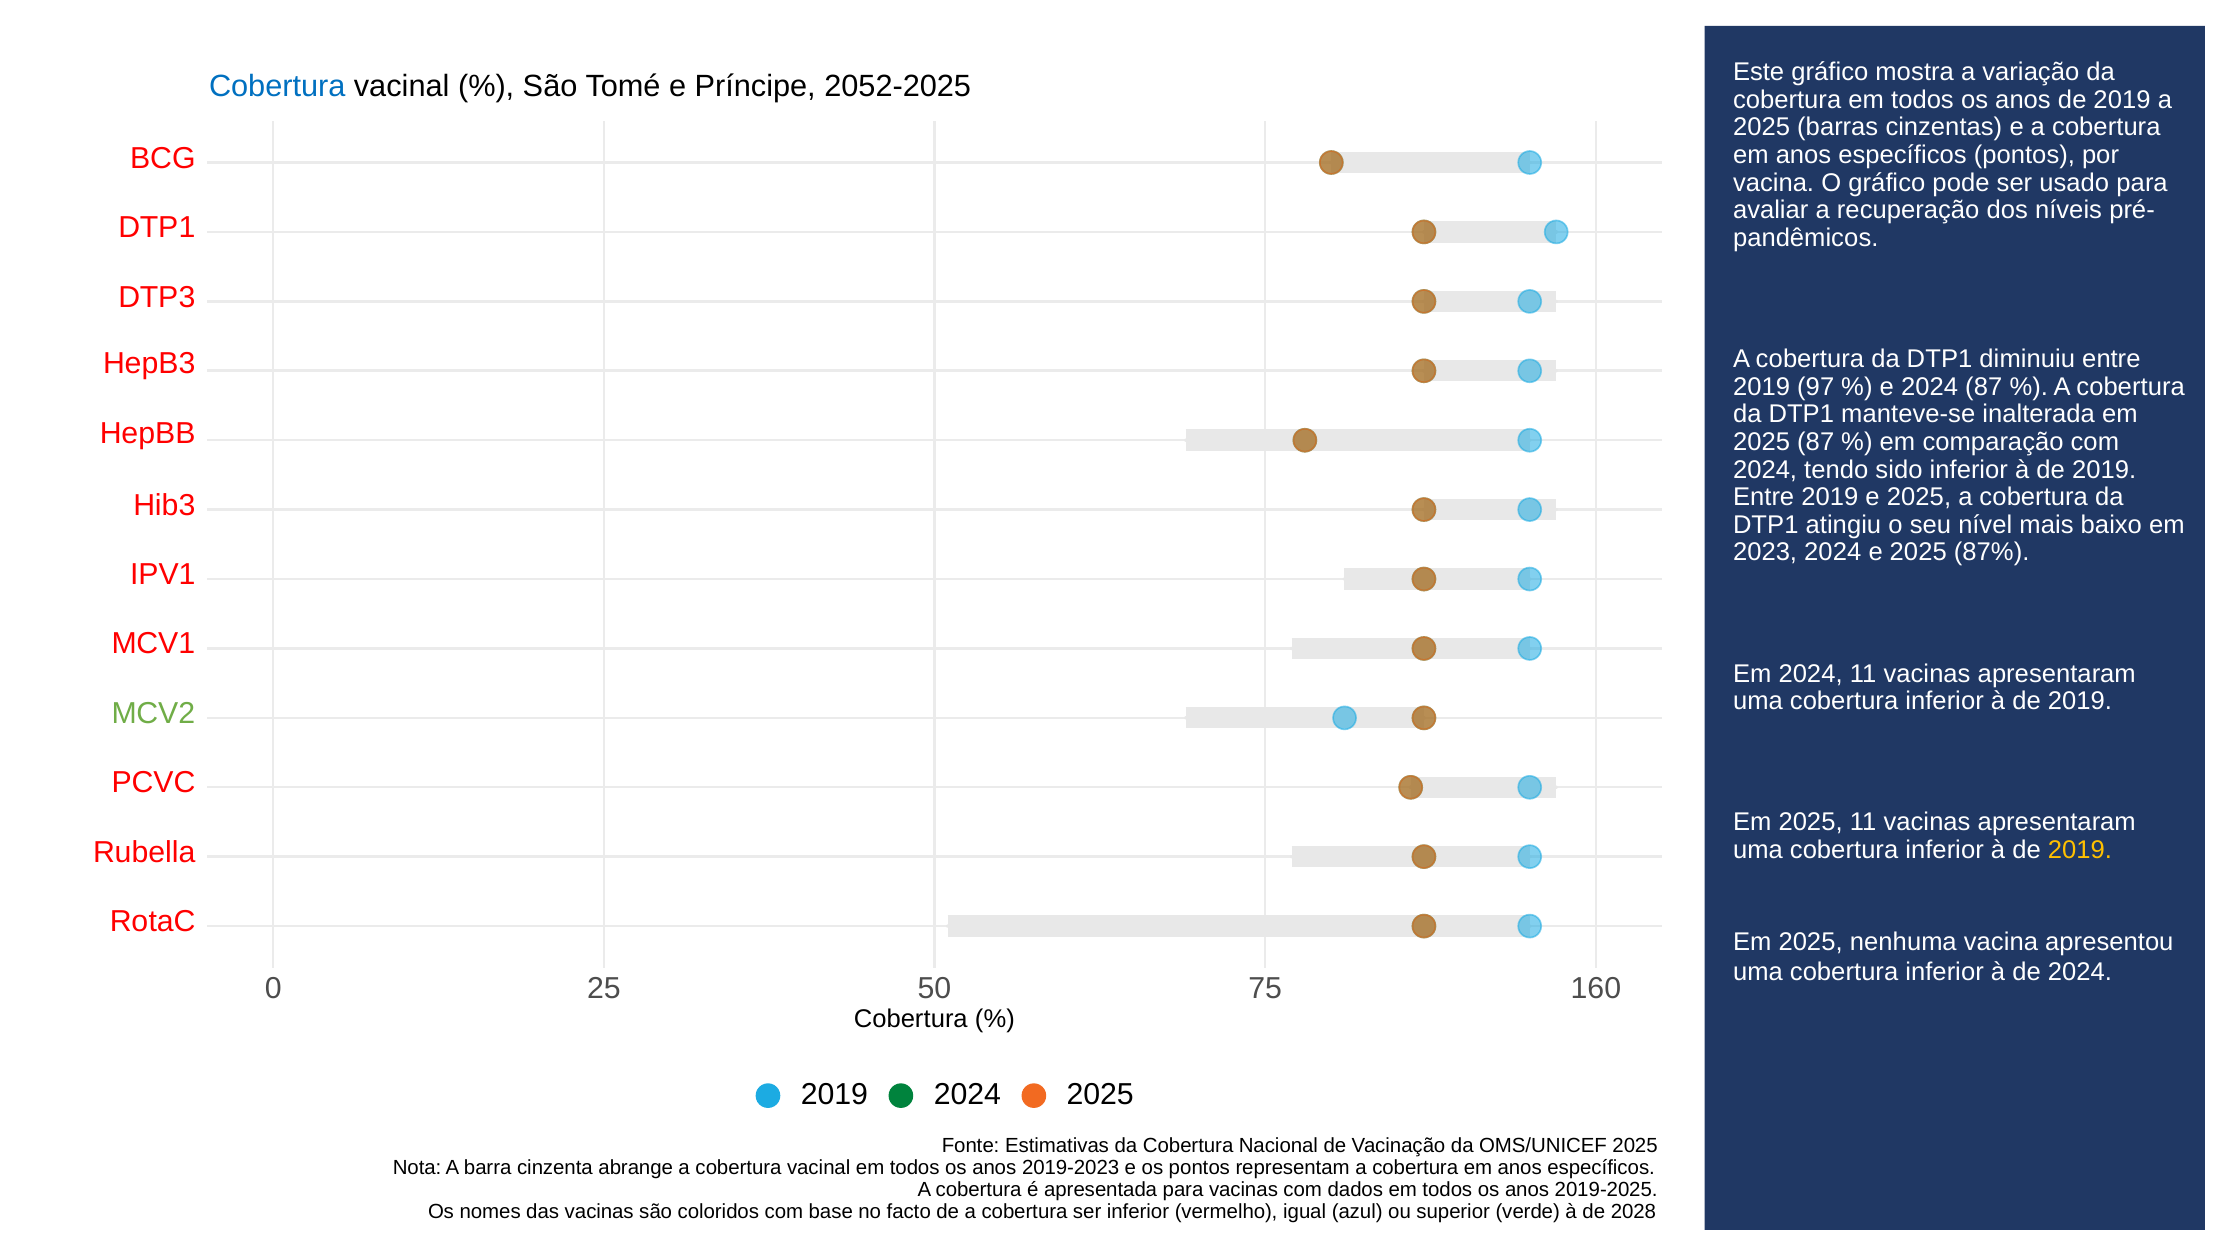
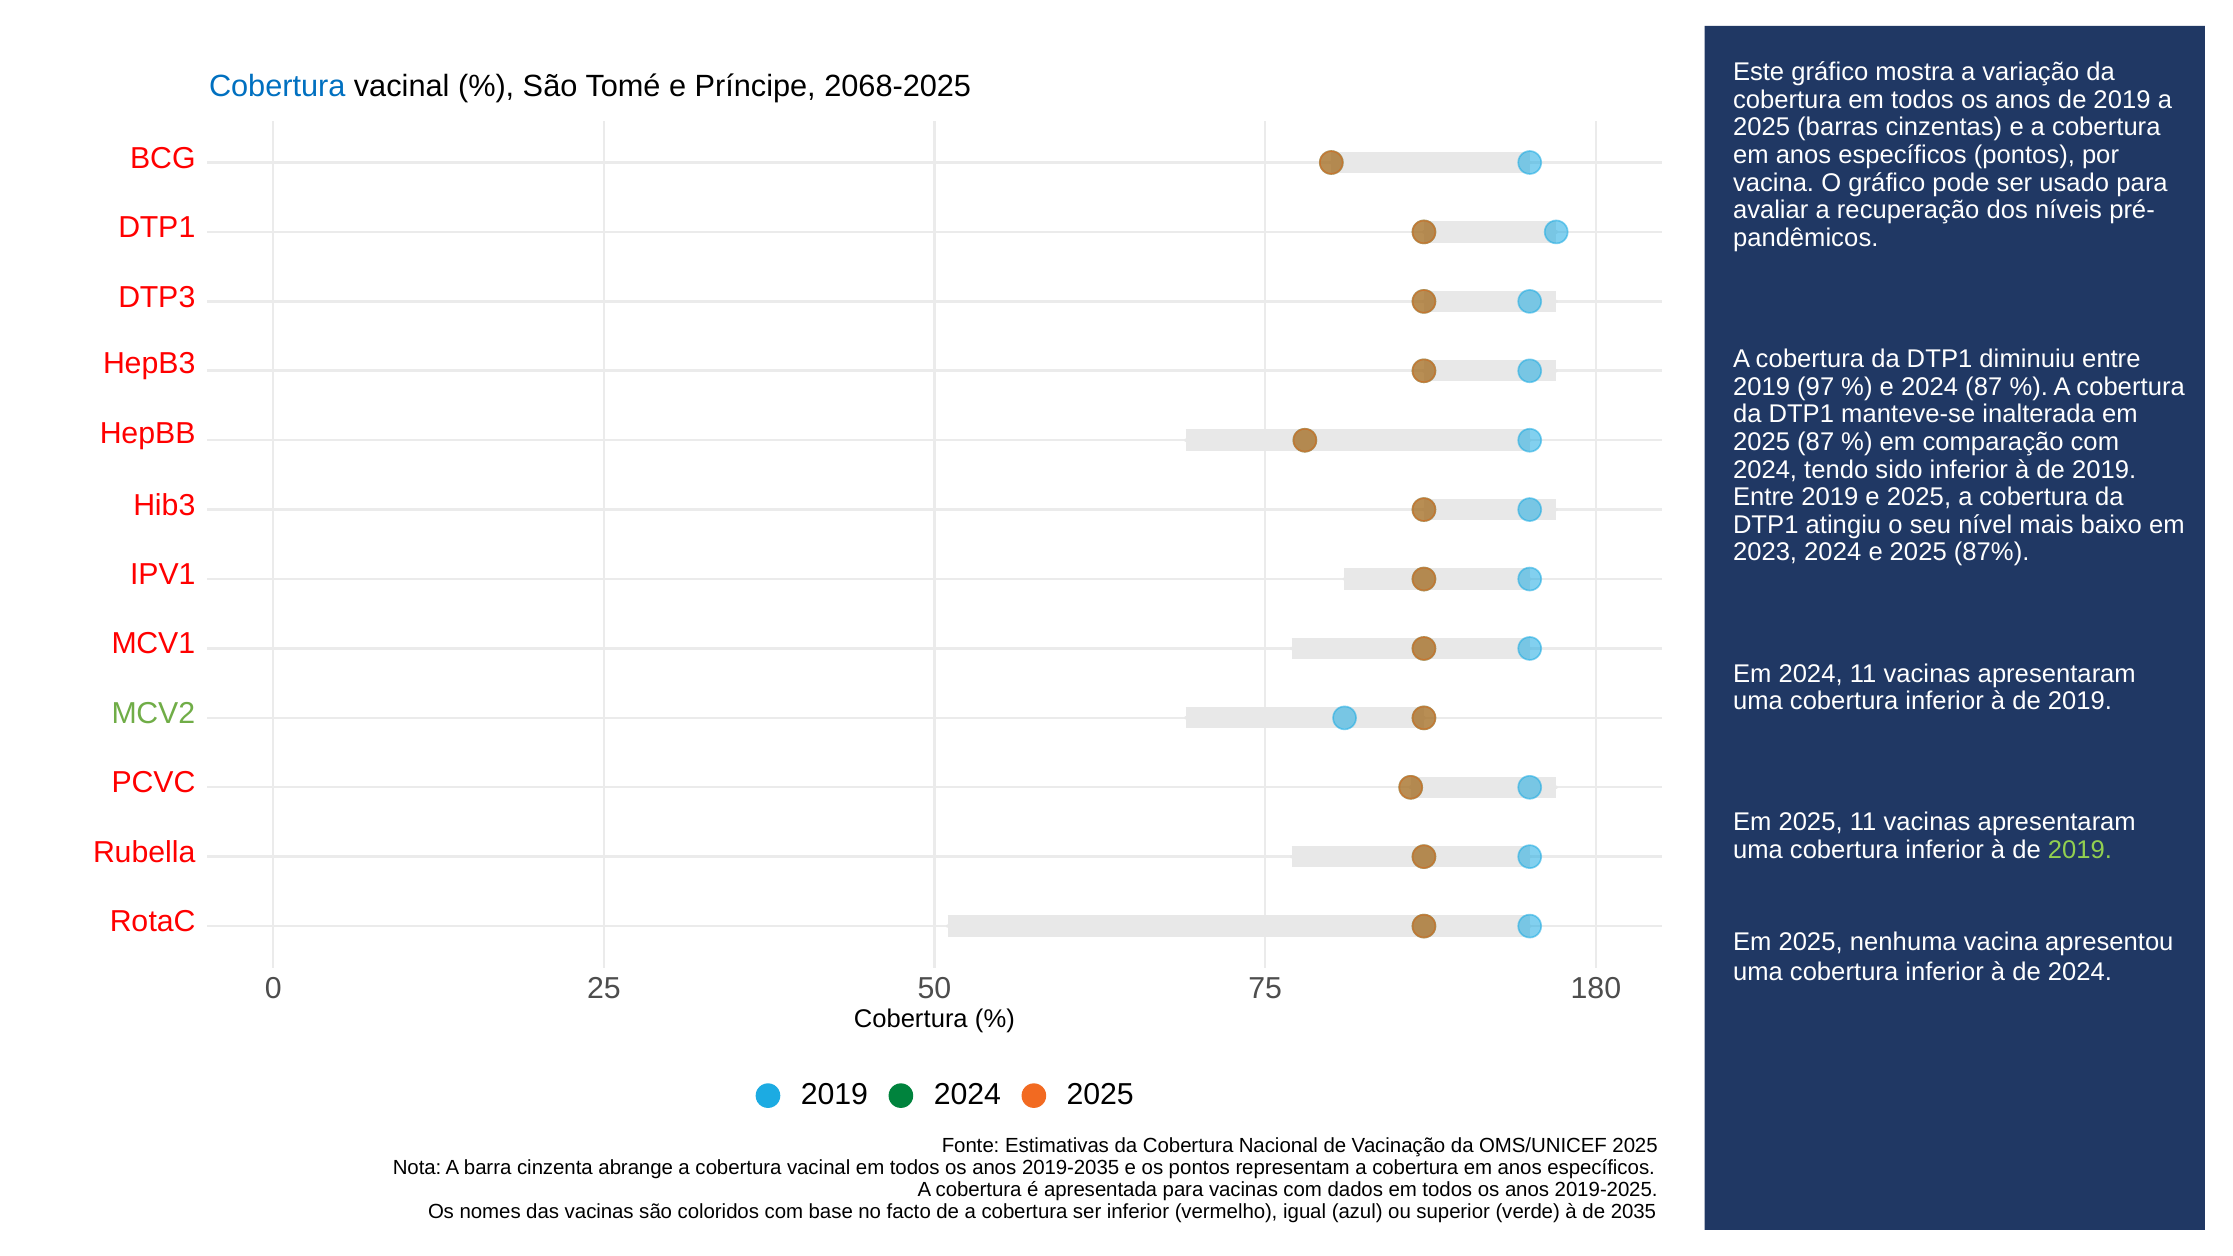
2052-2025: 2052-2025 -> 2068-2025 (898, 86)
2019 colour: yellow -> light green (2080, 850)
160: 160 -> 180 (1596, 989)
2019-2023: 2019-2023 -> 2019-2035 (1071, 1168)
2028: 2028 -> 2035 (1633, 1212)
